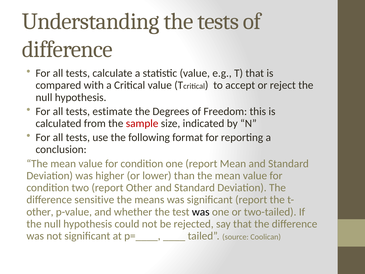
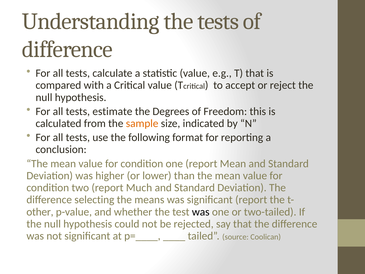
sample colour: red -> orange (142, 123)
report Other: Other -> Much (139, 188)
sensitive: sensitive -> selecting (94, 200)
